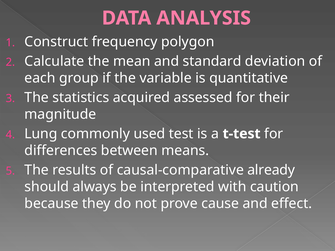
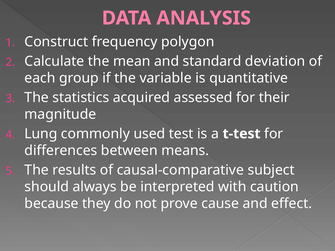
already: already -> subject (271, 170)
